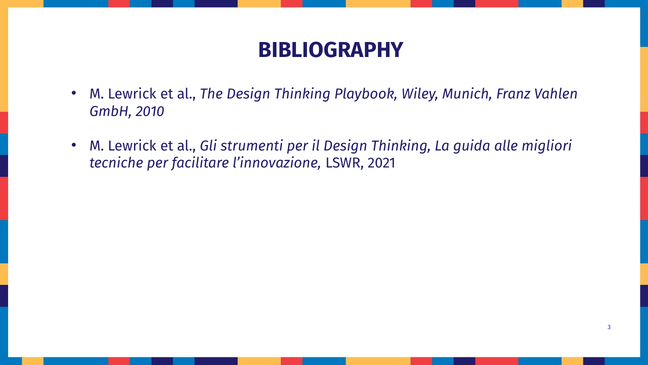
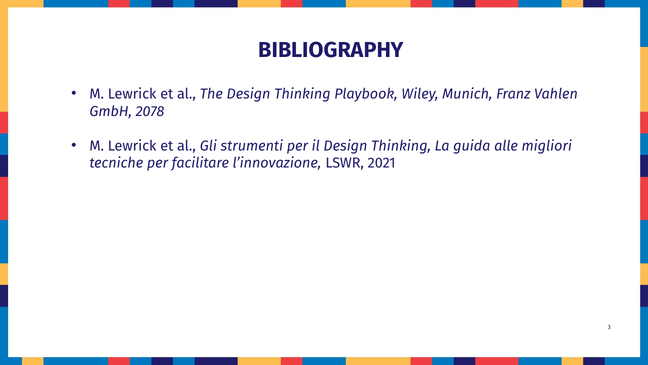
2010: 2010 -> 2078 (150, 111)
